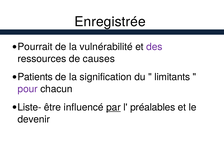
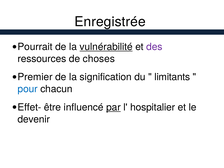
vulnérabilité underline: none -> present (106, 47)
causes: causes -> choses (99, 59)
Patients: Patients -> Premier (35, 77)
pour colour: purple -> blue (28, 89)
Liste-: Liste- -> Effet- (29, 107)
préalables: préalables -> hospitalier (153, 107)
